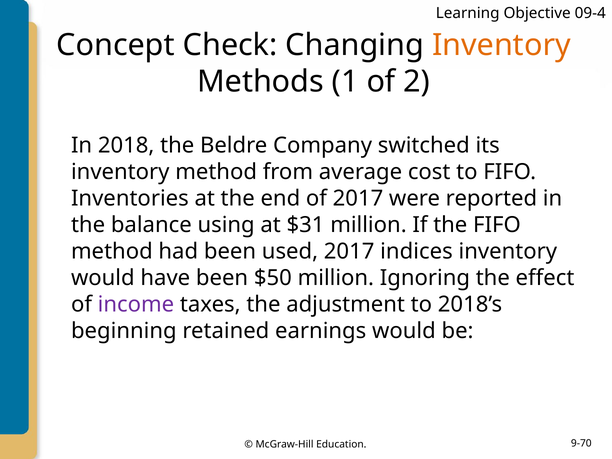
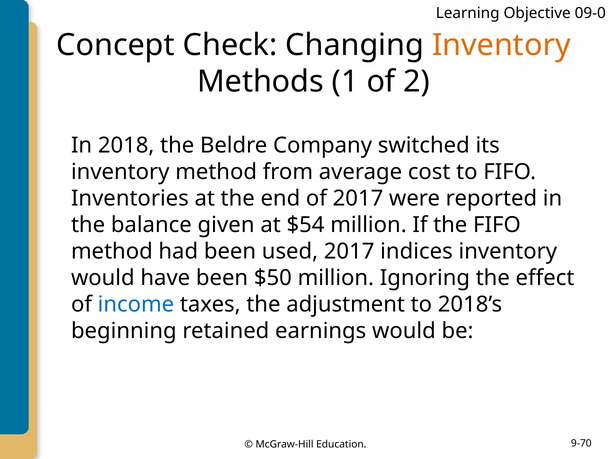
09-4: 09-4 -> 09-0 (590, 13)
using: using -> given (226, 225)
$31: $31 -> $54 (306, 225)
income colour: purple -> blue (136, 304)
